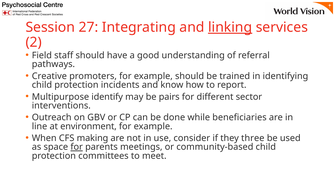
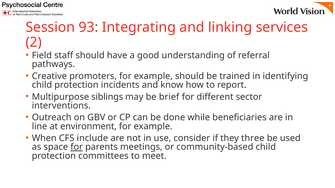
27: 27 -> 93 (88, 27)
linking underline: present -> none (230, 27)
identify: identify -> siblings (107, 97)
pairs: pairs -> brief (169, 97)
making: making -> include (92, 139)
